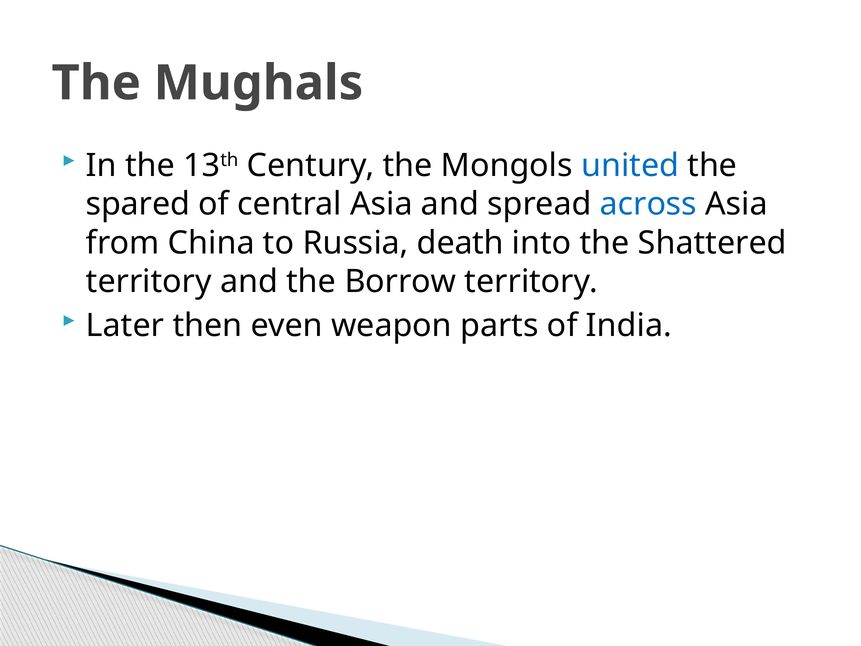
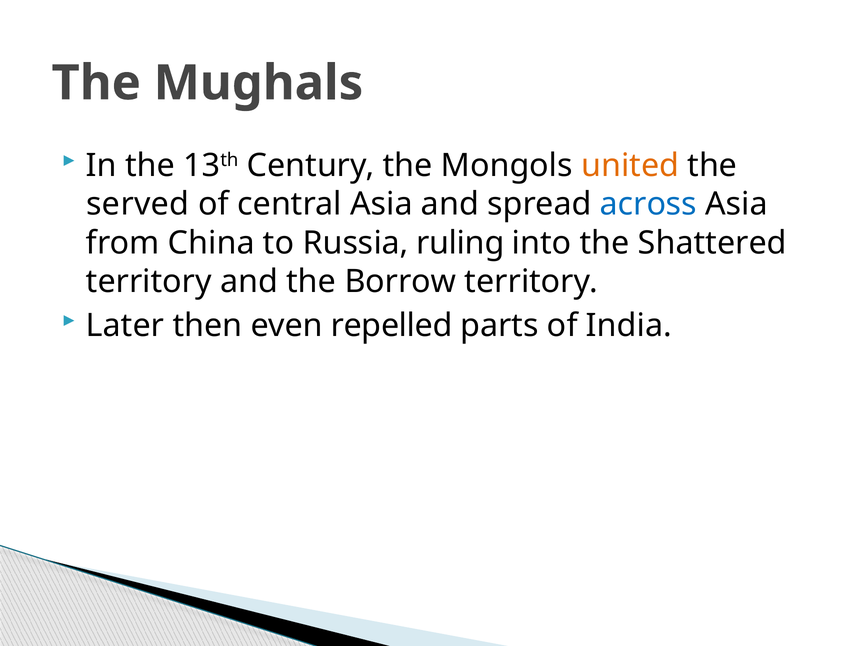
united colour: blue -> orange (630, 165)
spared: spared -> served (138, 204)
death: death -> ruling (460, 243)
weapon: weapon -> repelled (392, 325)
